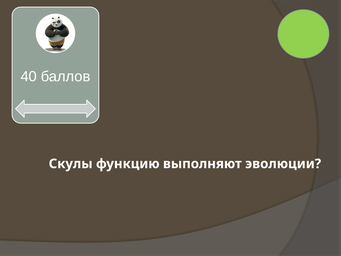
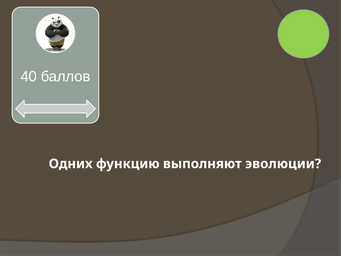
Скулы: Скулы -> Одних (71, 164)
